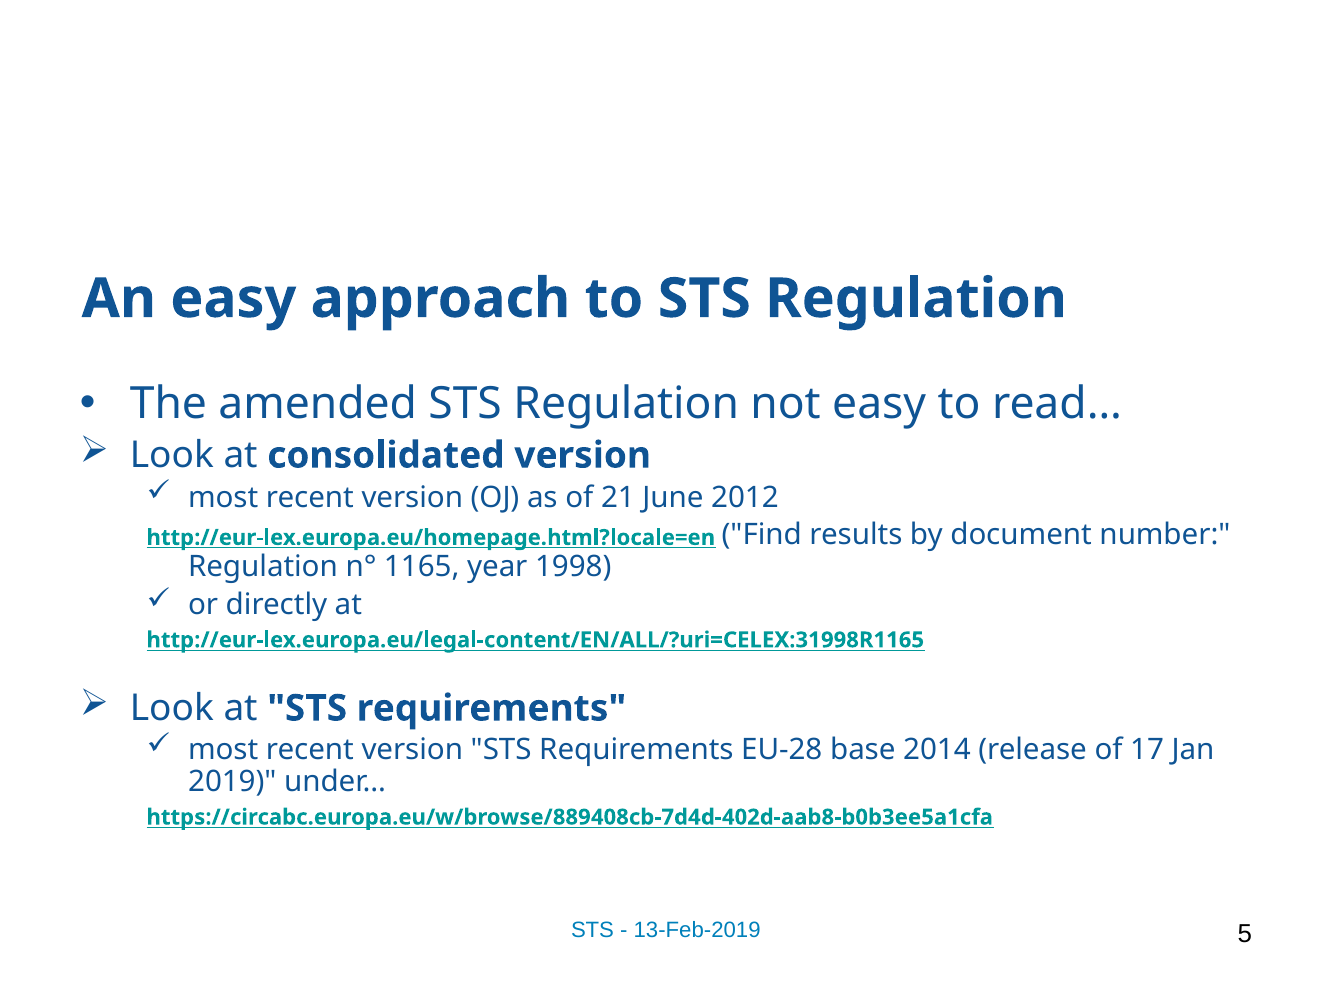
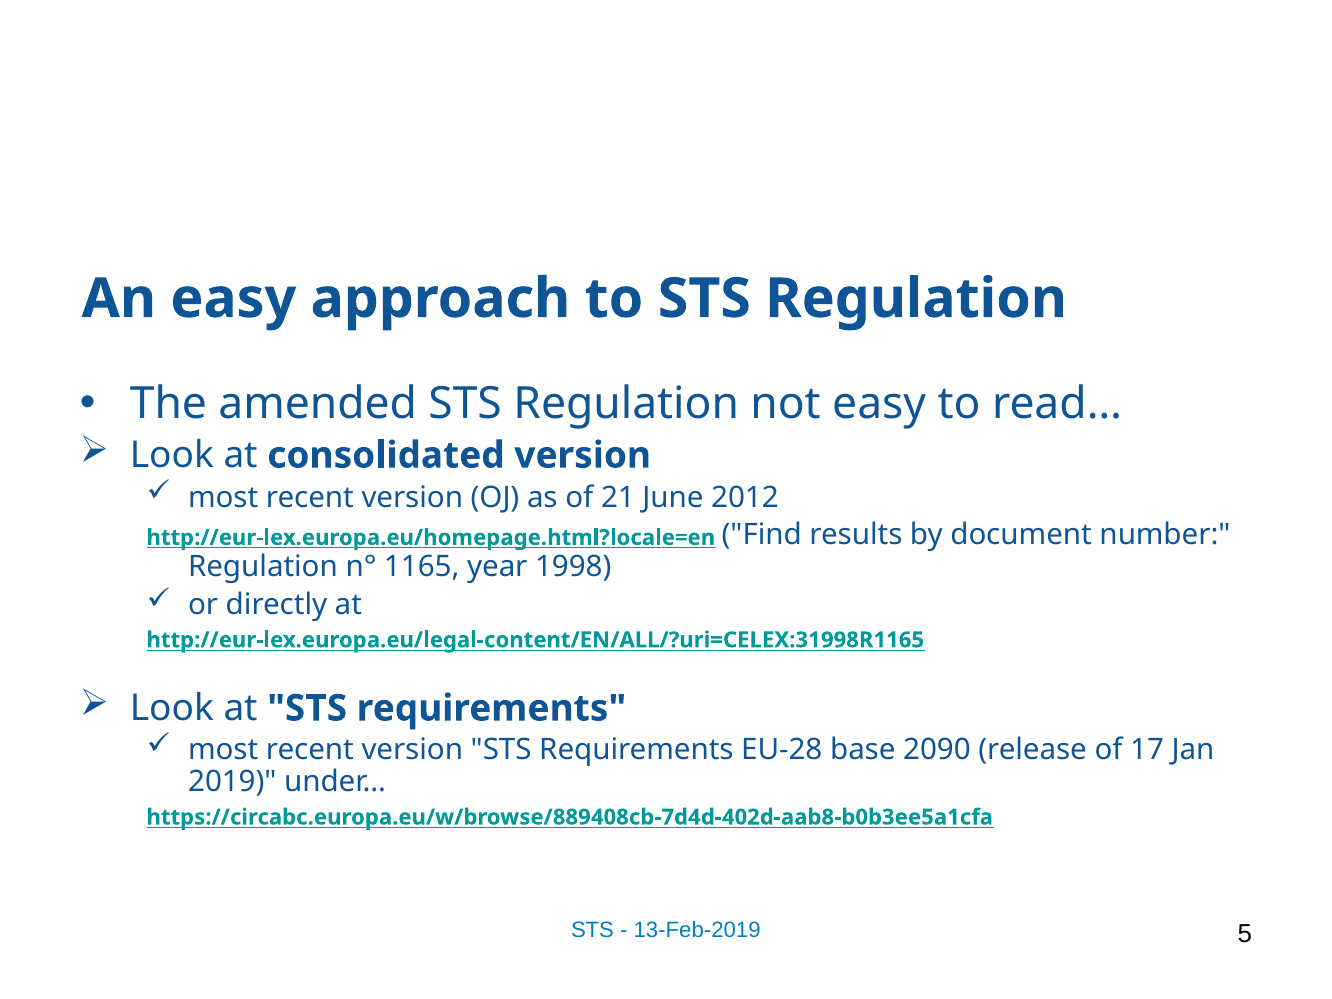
2014: 2014 -> 2090 (937, 750)
